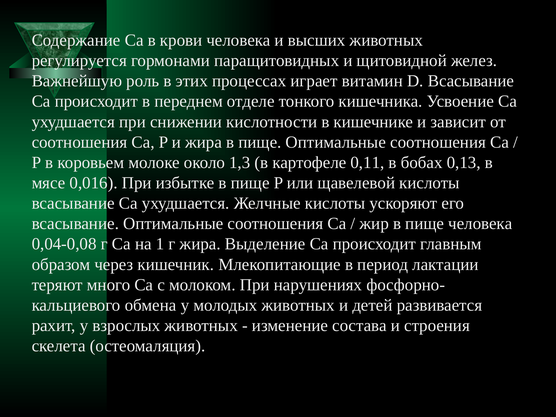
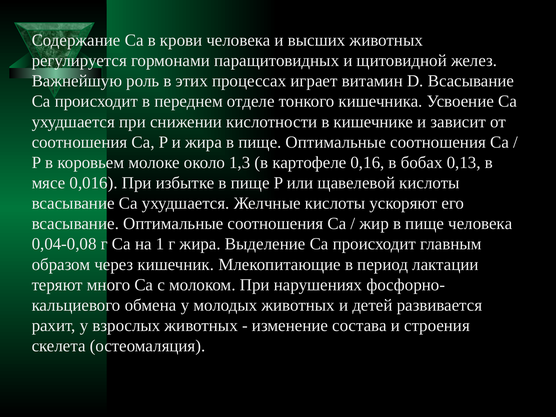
0,11: 0,11 -> 0,16 (367, 163)
